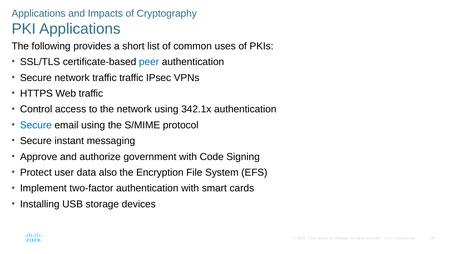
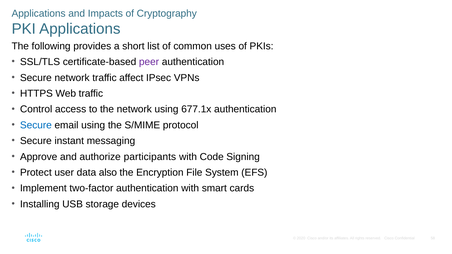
peer colour: blue -> purple (149, 62)
traffic traffic: traffic -> affect (131, 78)
342.1x: 342.1x -> 677.1x (196, 109)
government: government -> participants (150, 157)
